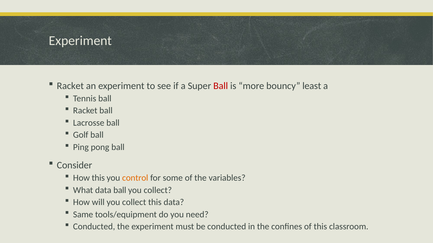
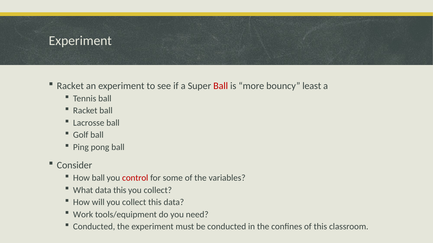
How this: this -> ball (98, 178)
control colour: orange -> red (135, 178)
data ball: ball -> this (120, 191)
Same: Same -> Work (83, 215)
